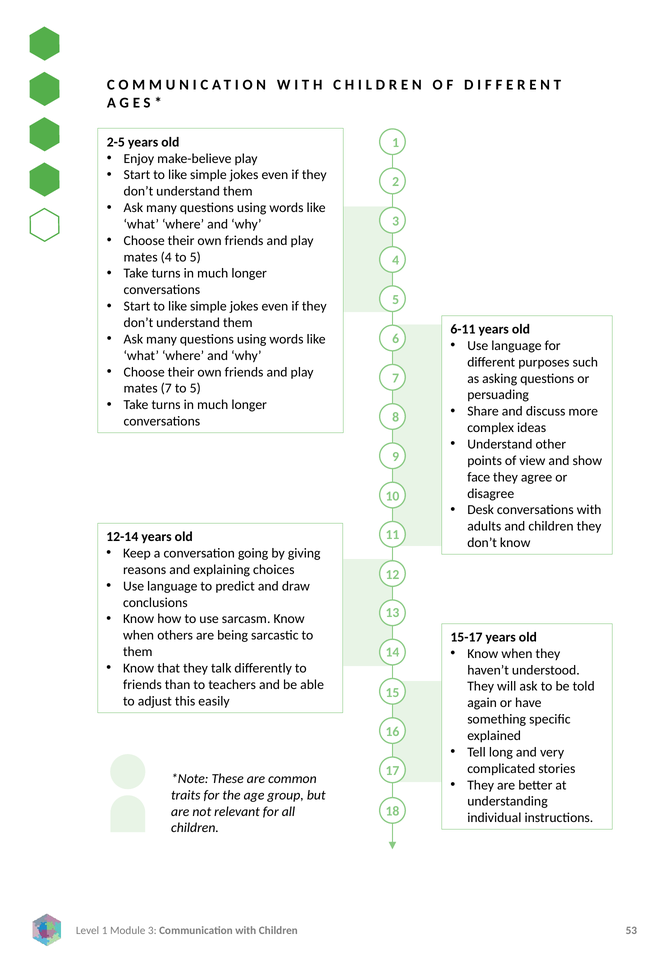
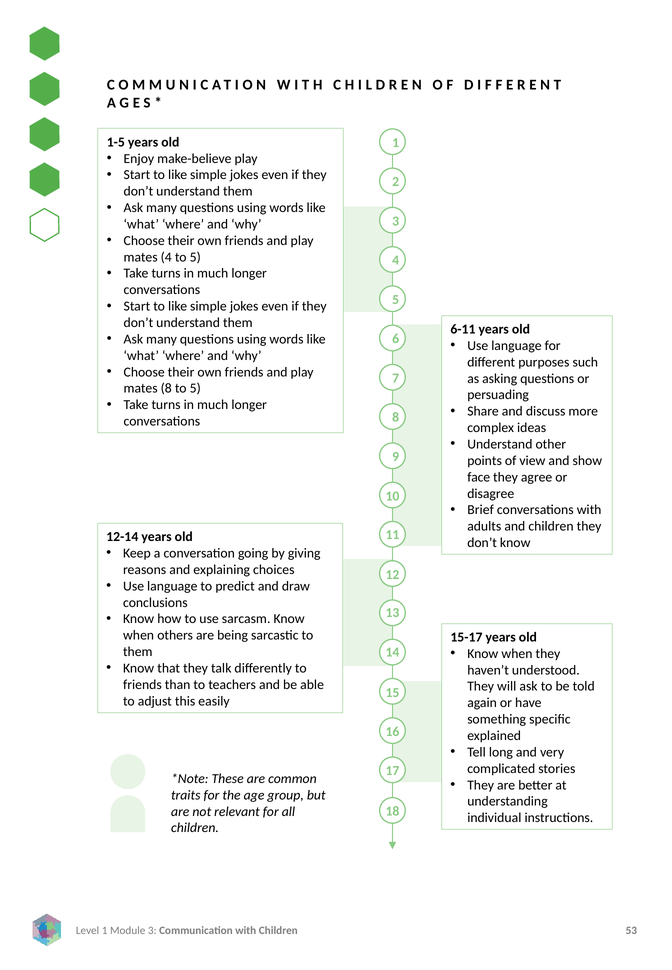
2-5: 2-5 -> 1-5 (116, 142)
mates 7: 7 -> 8 (166, 389)
Desk: Desk -> Brief (481, 510)
